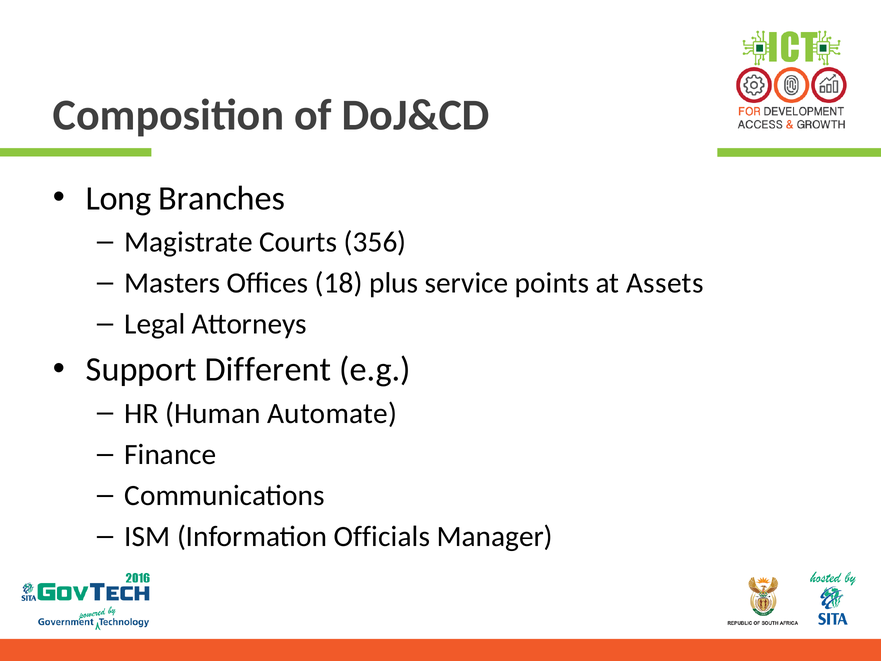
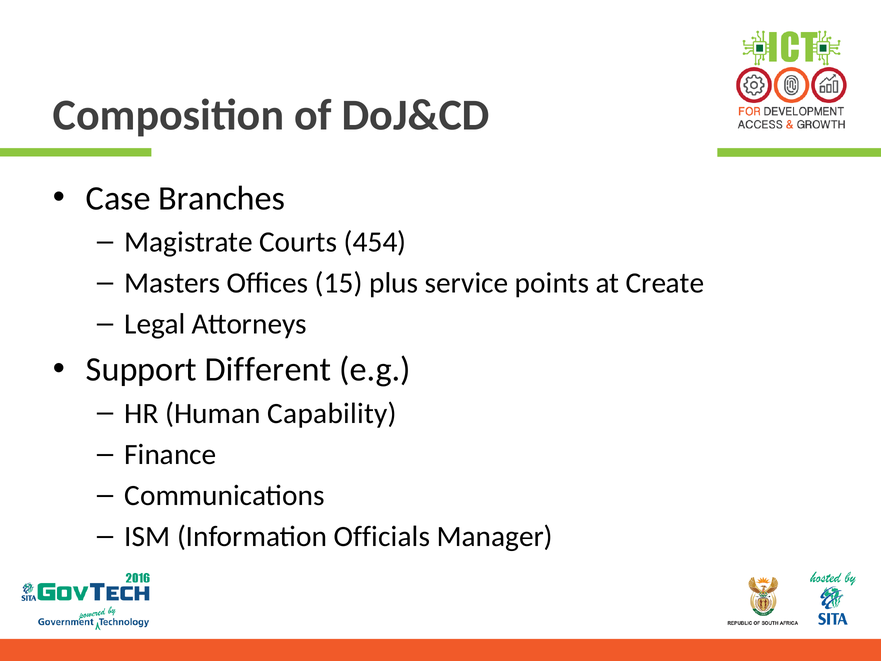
Long: Long -> Case (118, 198)
356: 356 -> 454 (375, 242)
18: 18 -> 15 (339, 283)
Assets: Assets -> Create (665, 283)
Automate: Automate -> Capability (332, 413)
